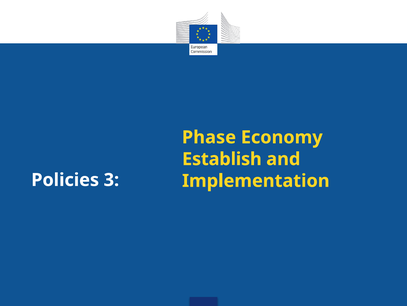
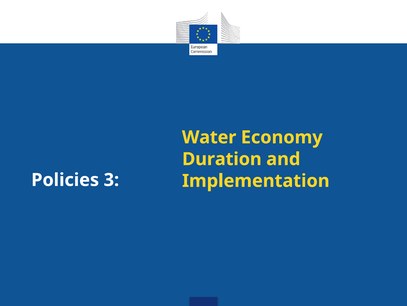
Phase: Phase -> Water (209, 137)
Establish: Establish -> Duration (222, 159)
